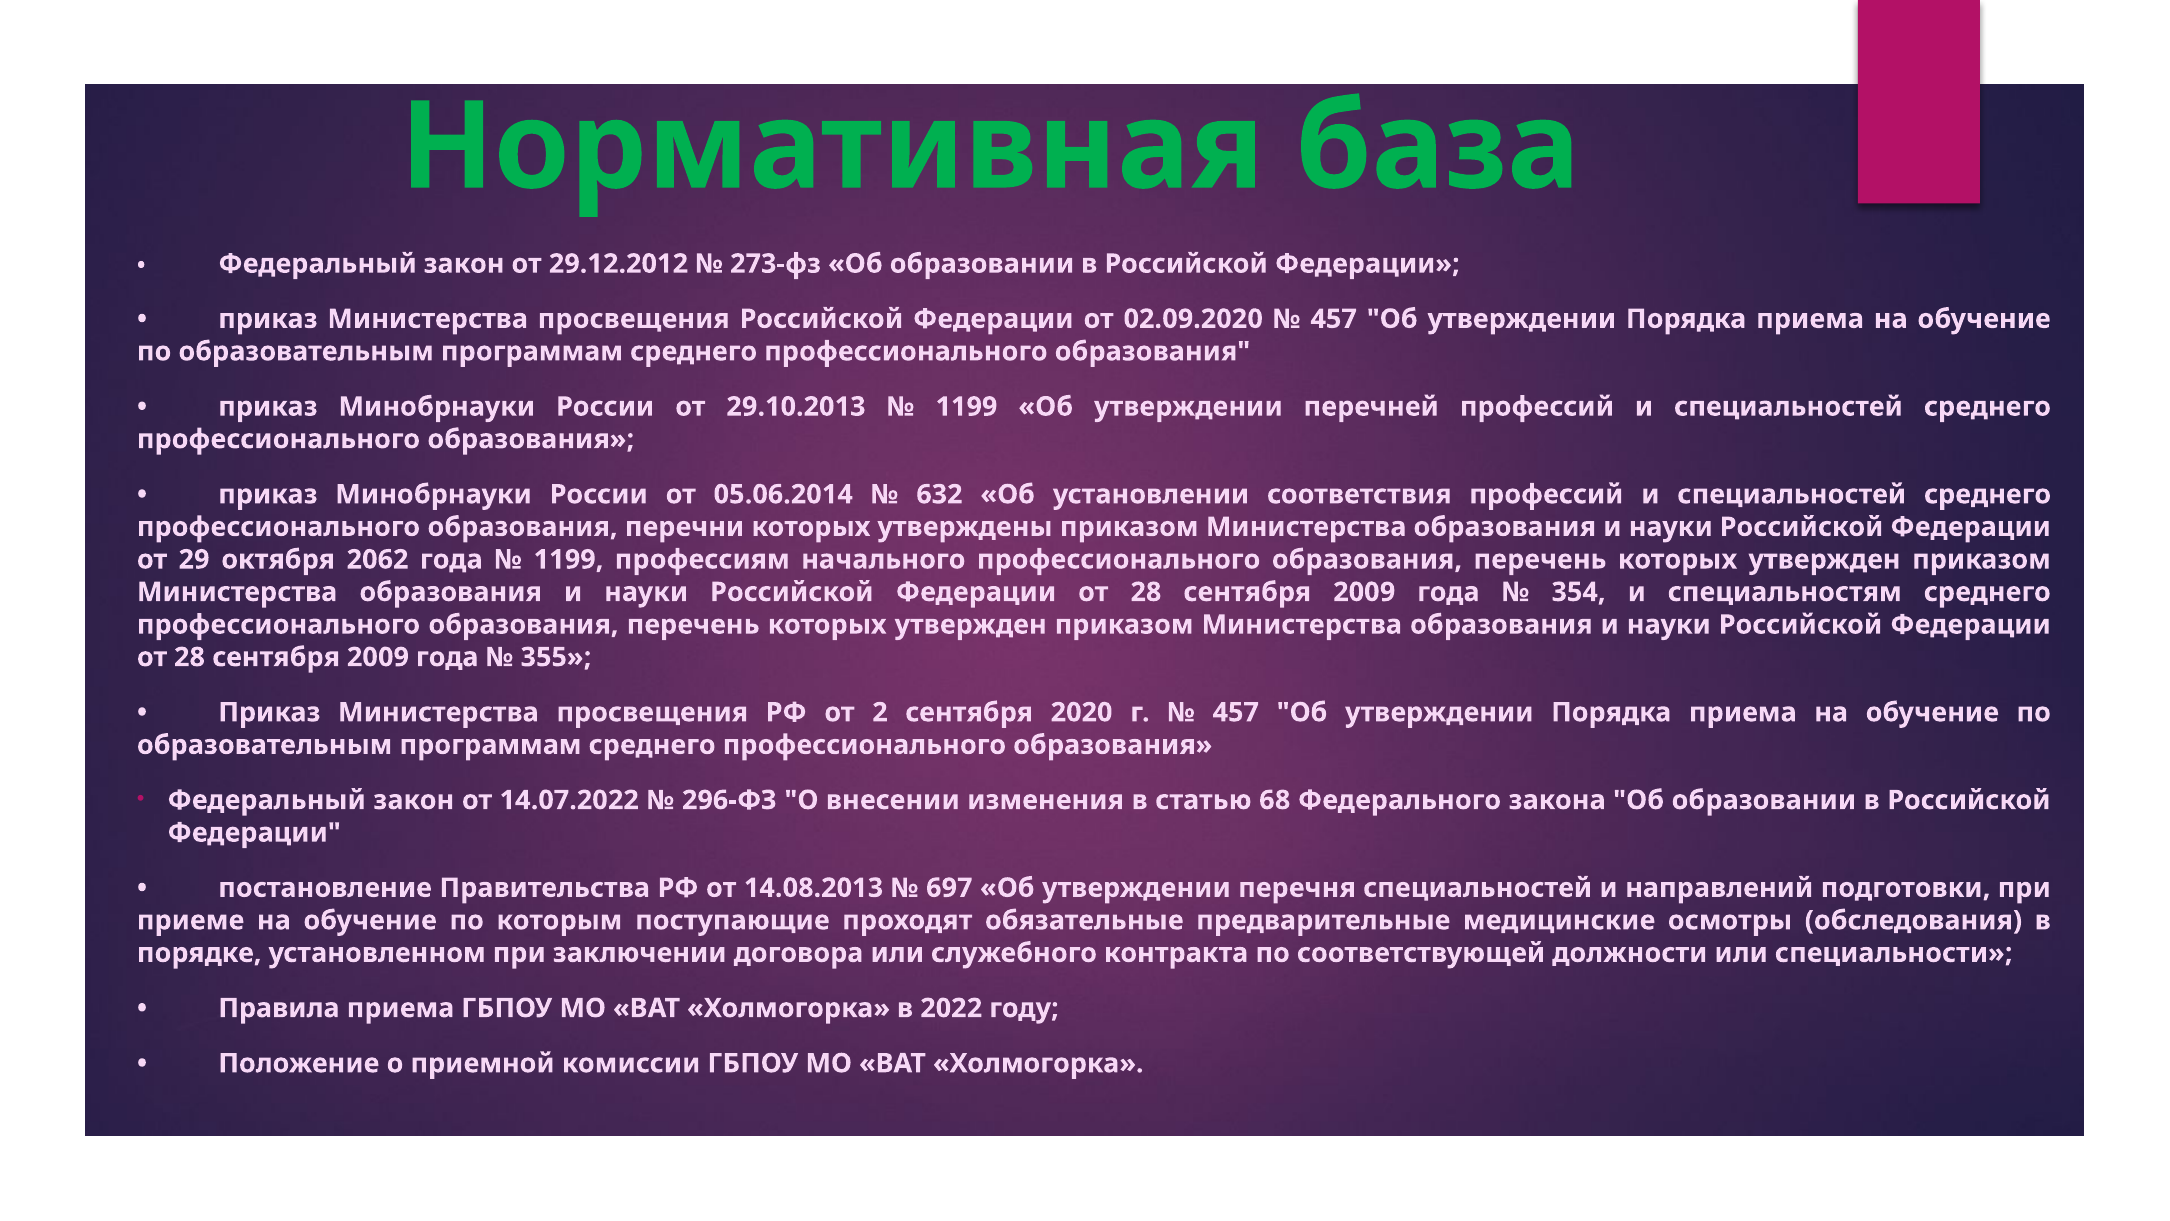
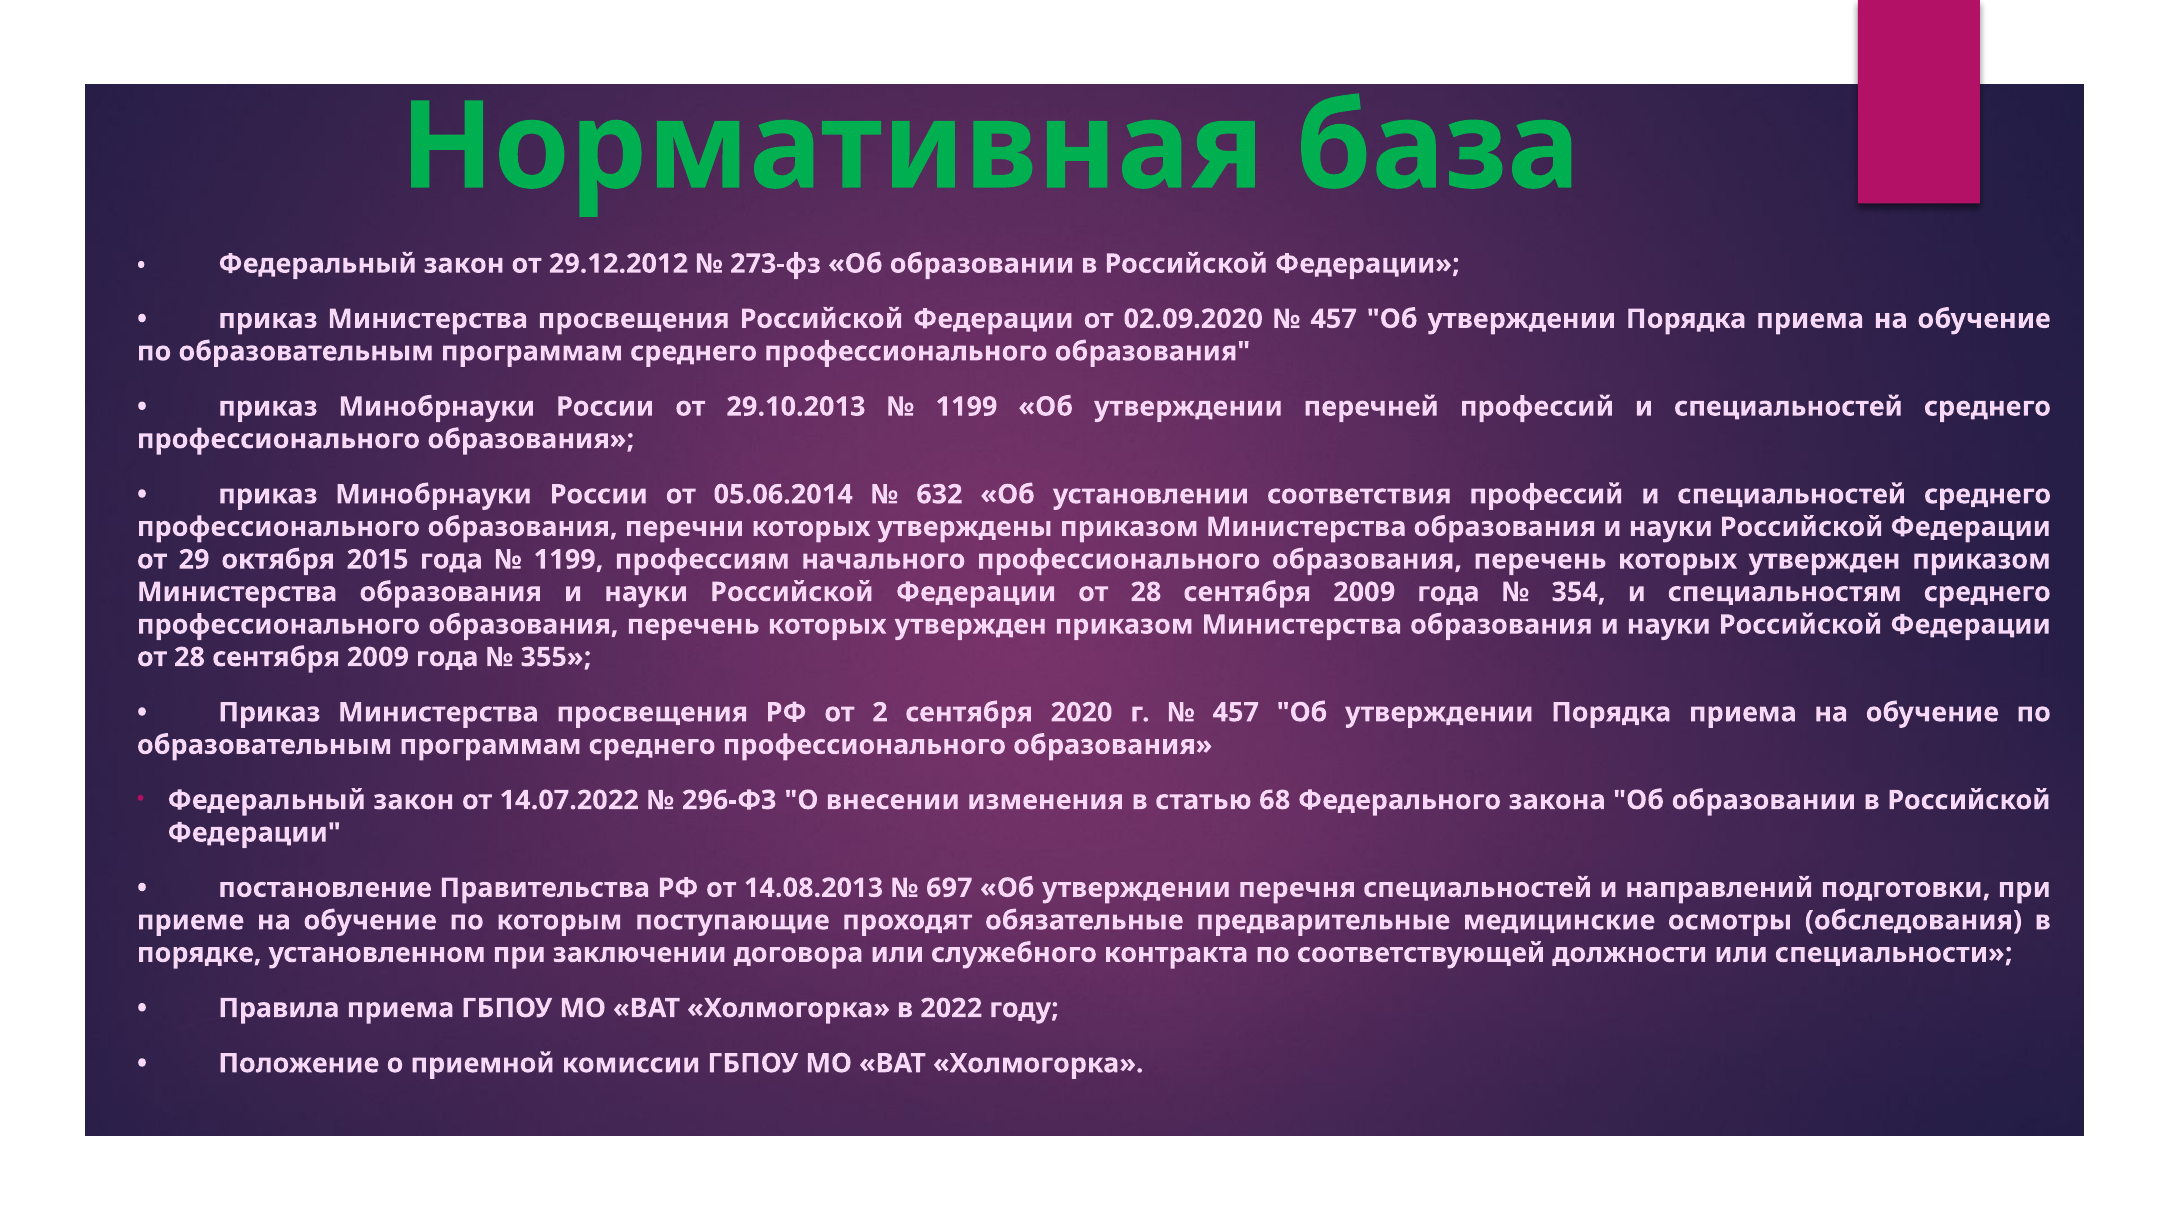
2062: 2062 -> 2015 (378, 559)
